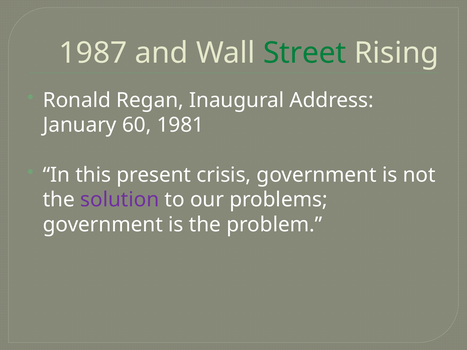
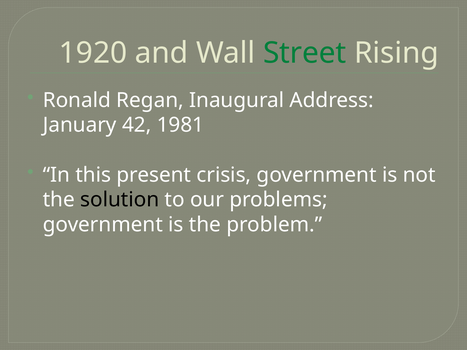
1987: 1987 -> 1920 (93, 53)
60: 60 -> 42 (137, 125)
solution colour: purple -> black (120, 200)
